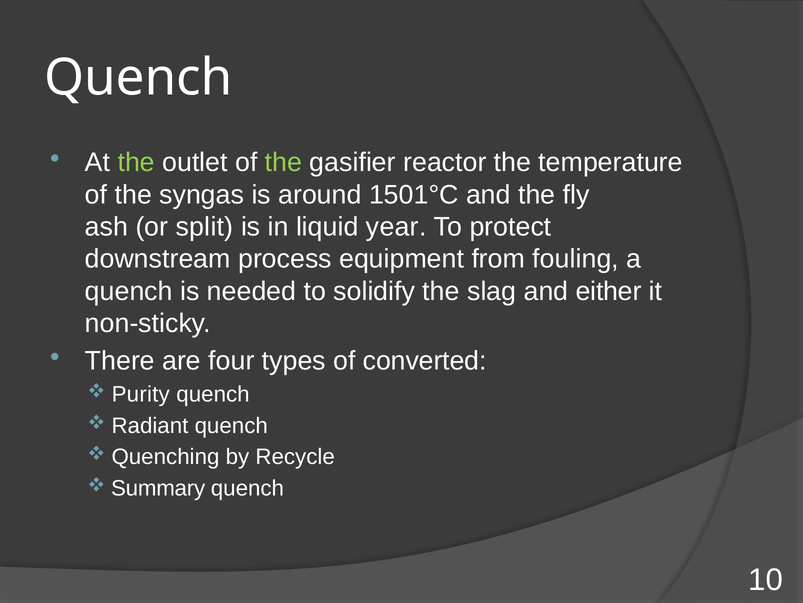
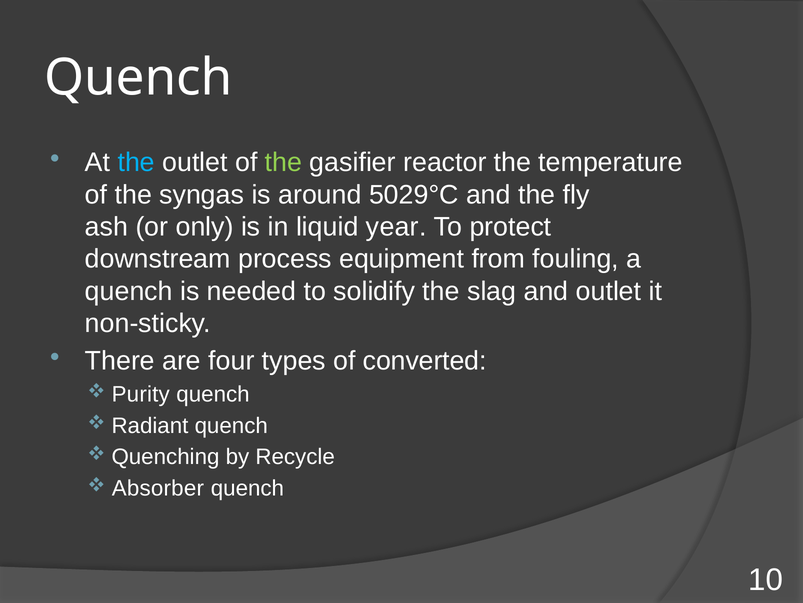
the colour: light green -> light blue (136, 162)
1501°C: 1501°C -> 5029°C (414, 195)
split: split -> only (205, 227)
and either: either -> outlet (609, 291)
Summary: Summary -> Absorber (158, 488)
